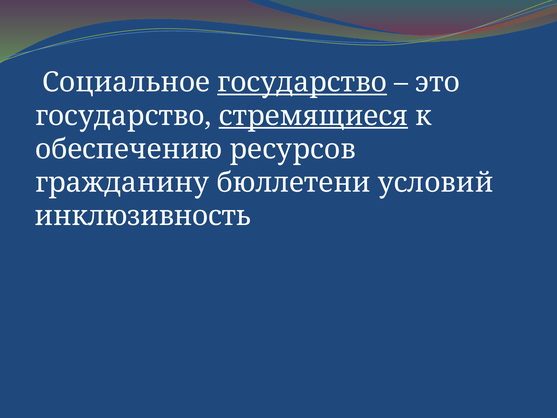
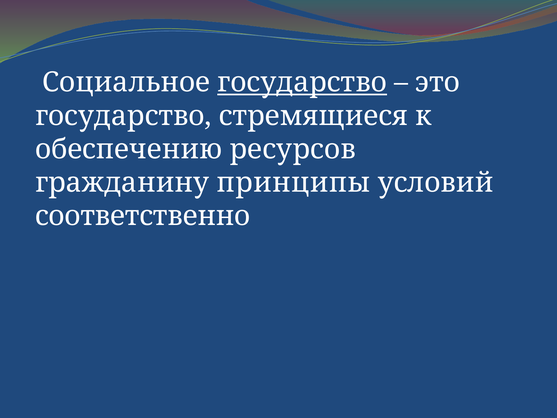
стремящиеся underline: present -> none (313, 116)
бюллетени: бюллетени -> принципы (293, 183)
инклюзивность: инклюзивность -> соответственно (143, 216)
